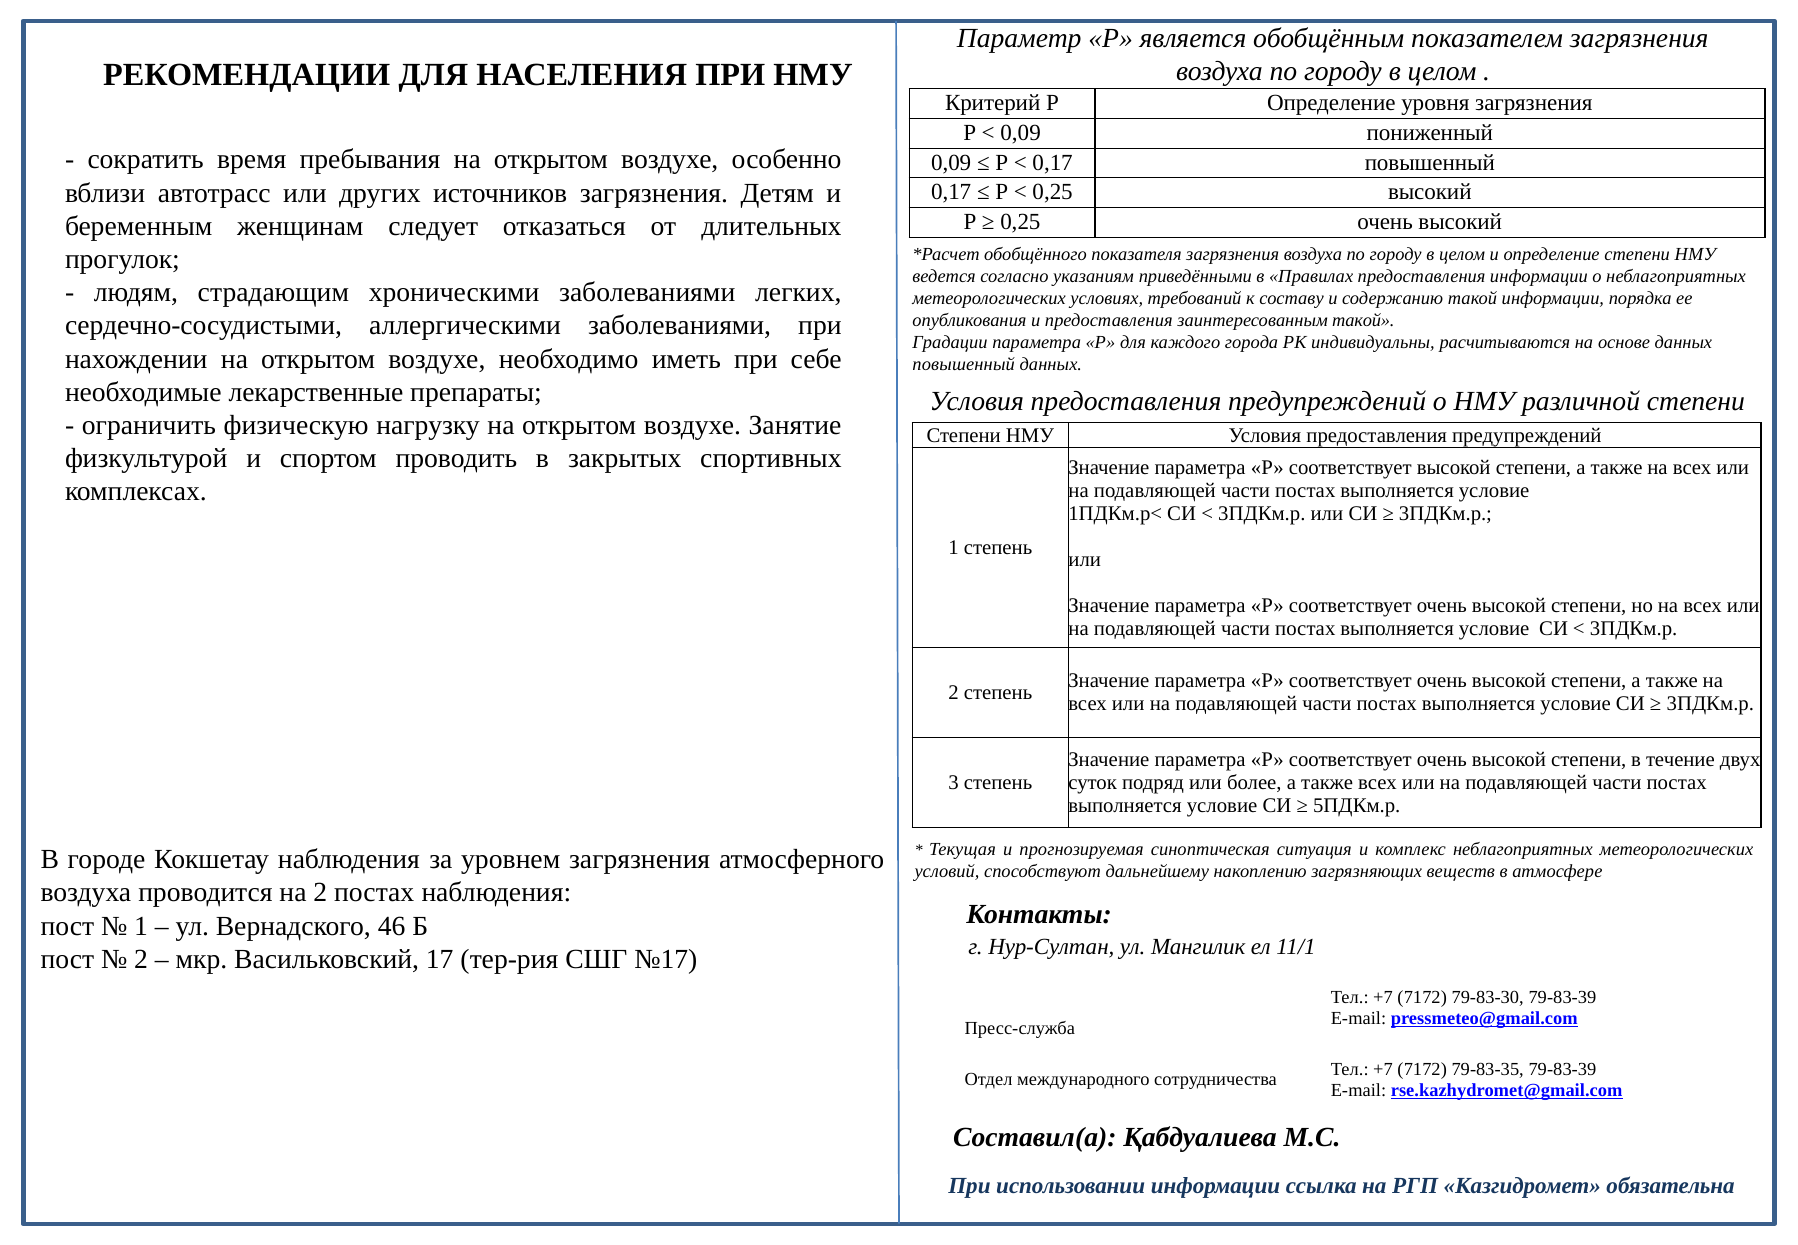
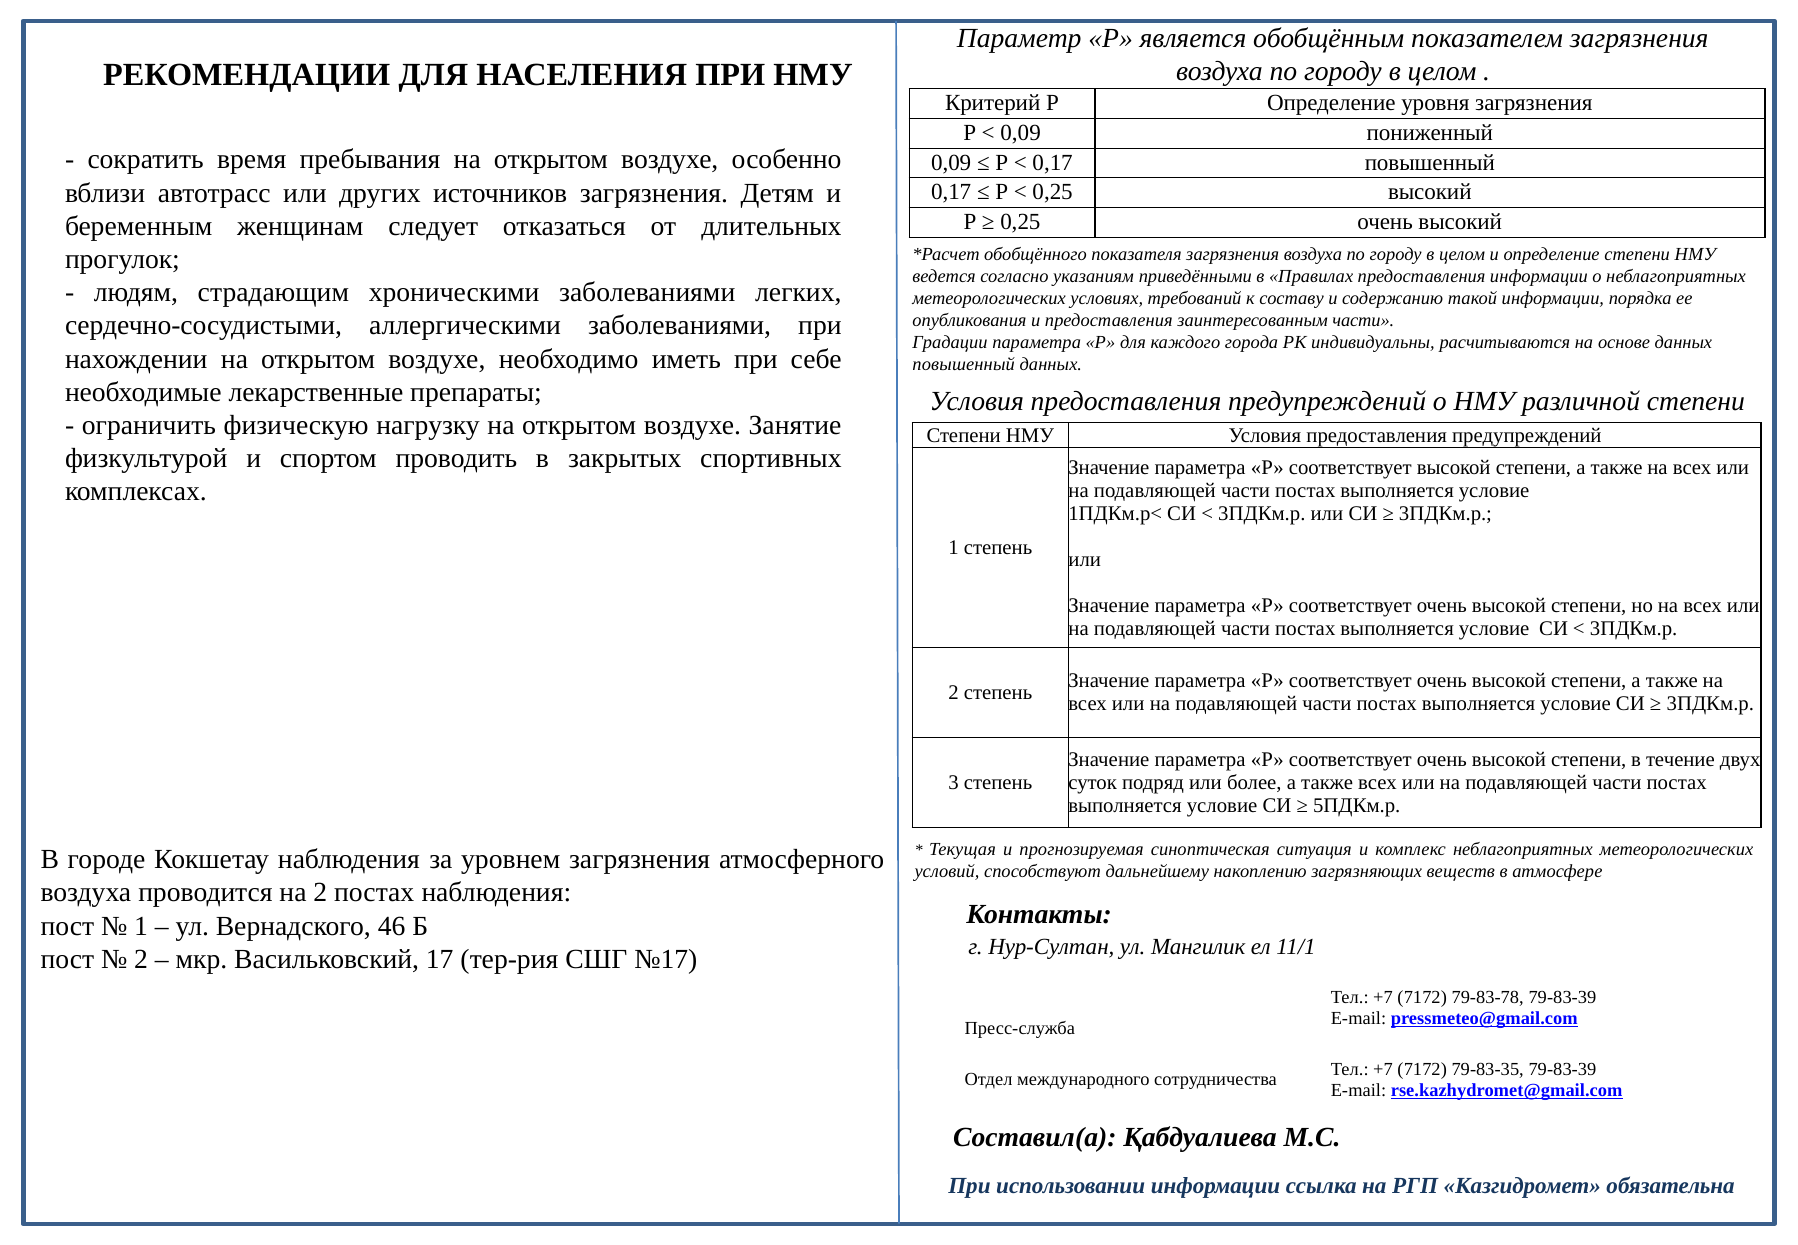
заинтересованным такой: такой -> части (1363, 320)
79-83-30: 79-83-30 -> 79-83-78 (1488, 997)
